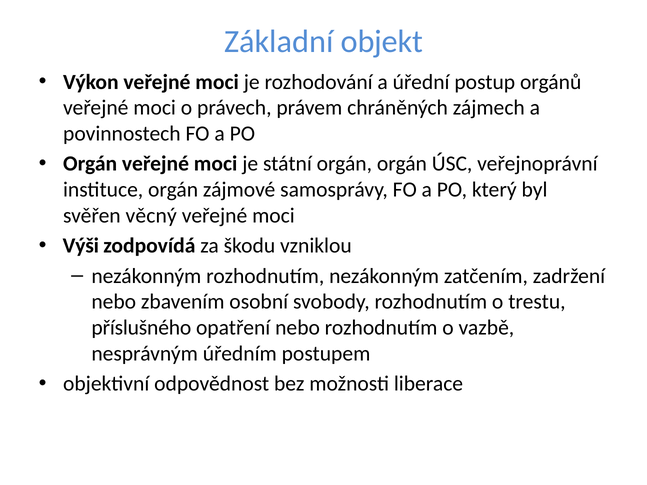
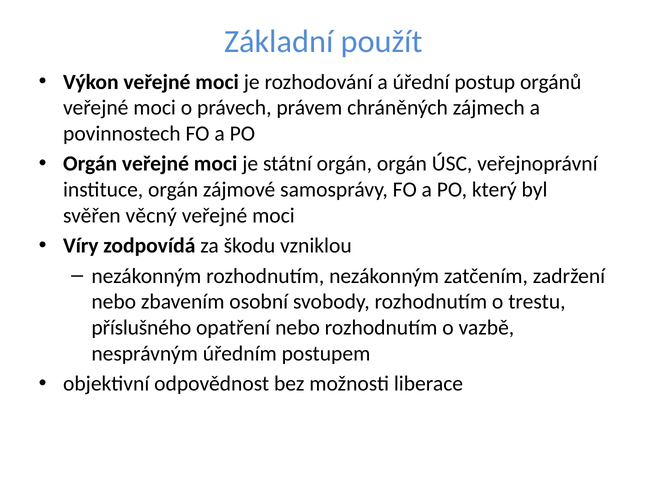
objekt: objekt -> použít (382, 42)
Výši: Výši -> Víry (81, 246)
